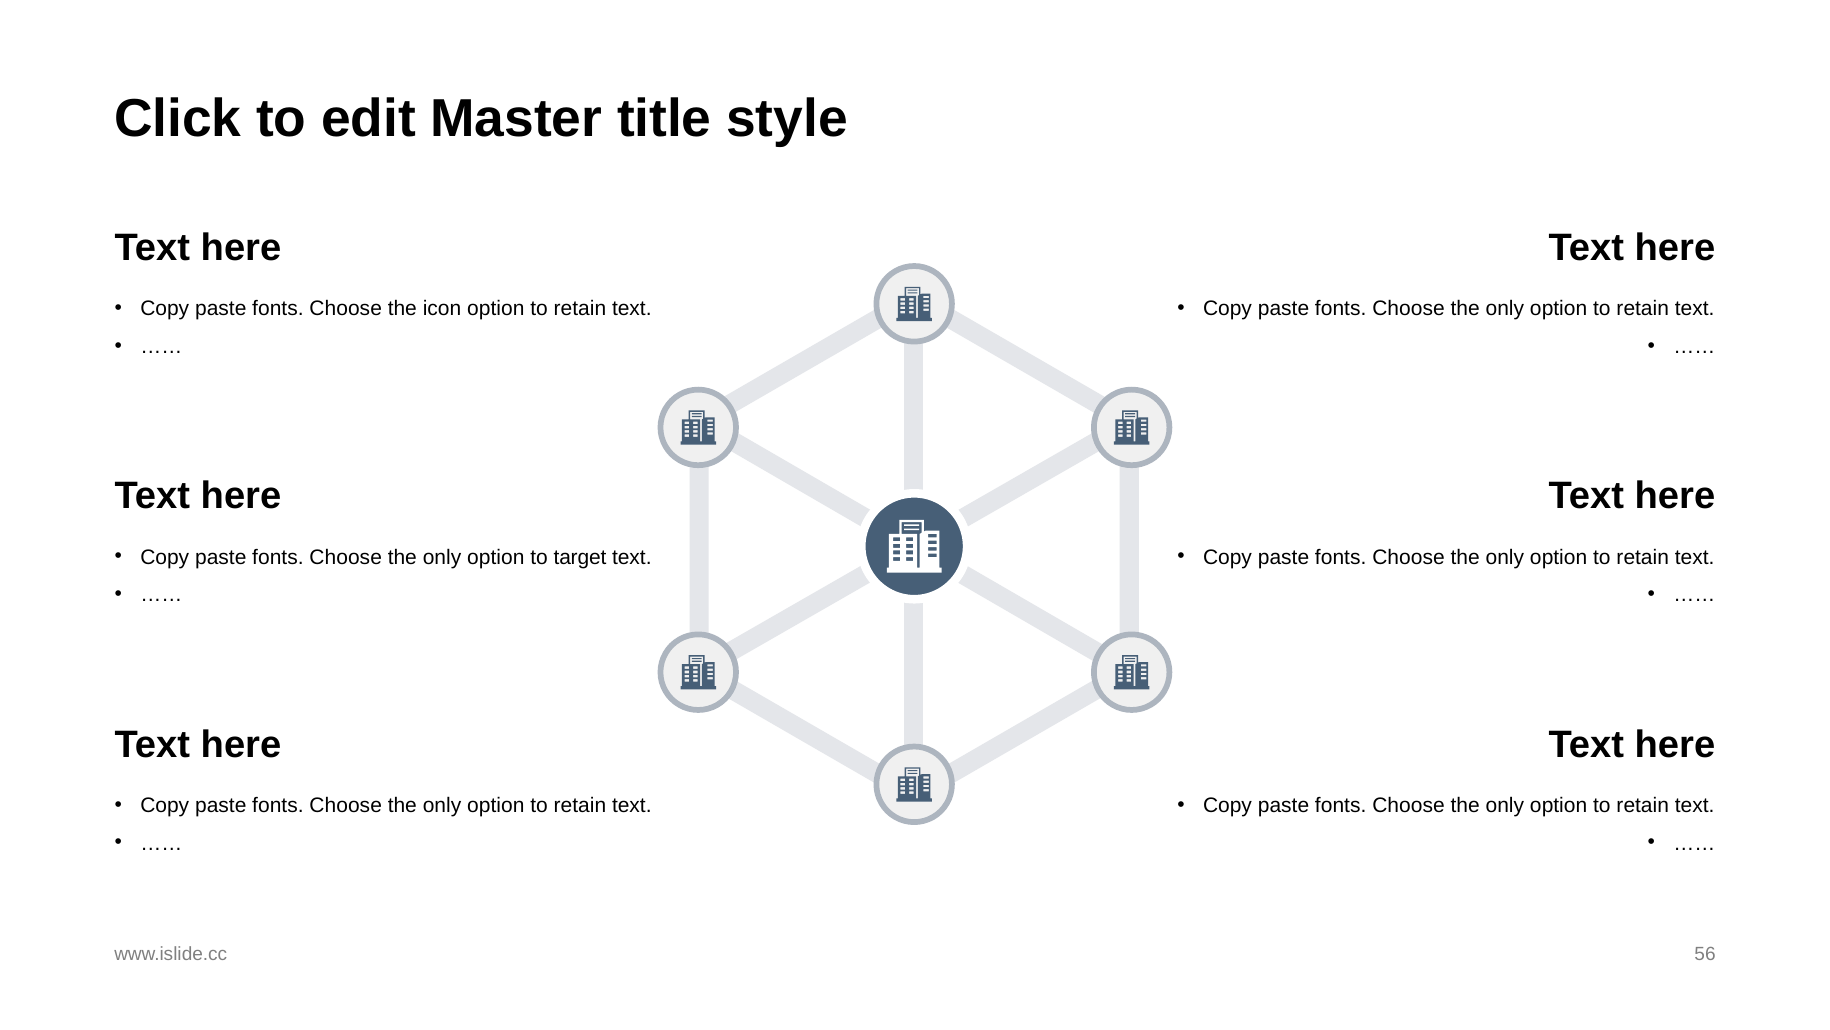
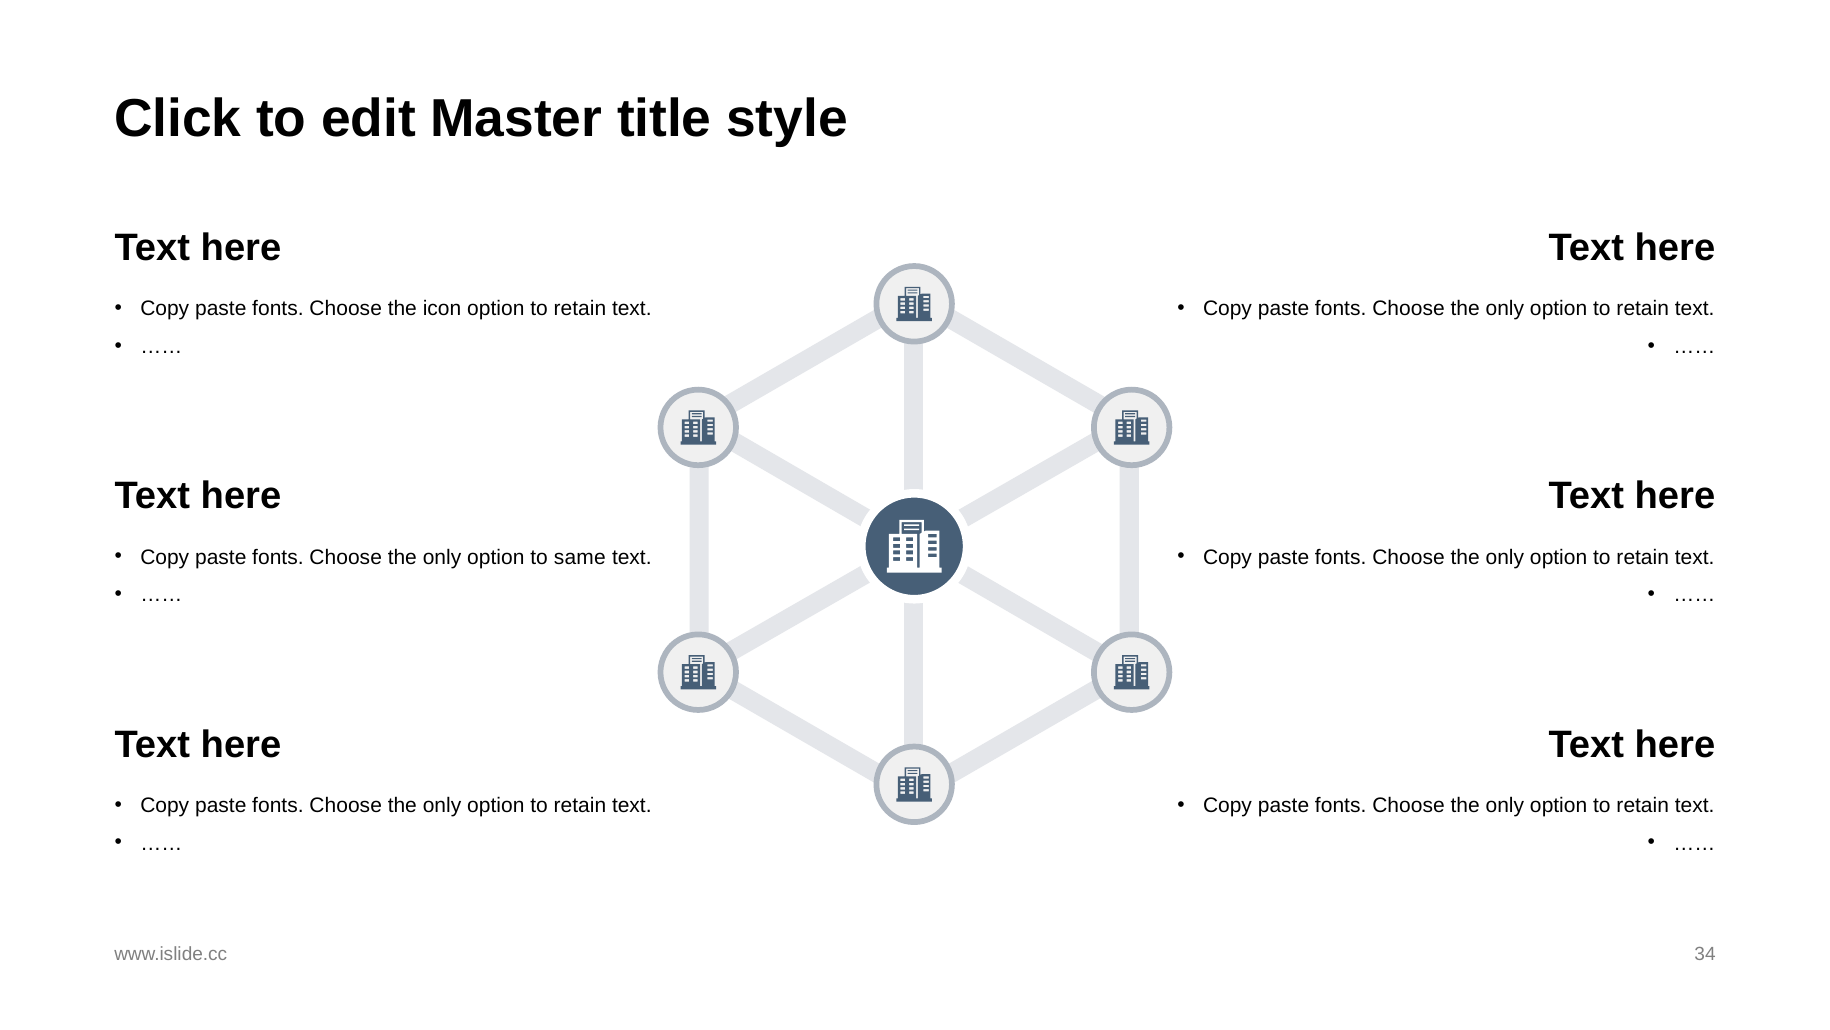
target: target -> same (580, 557)
56: 56 -> 34 (1705, 953)
